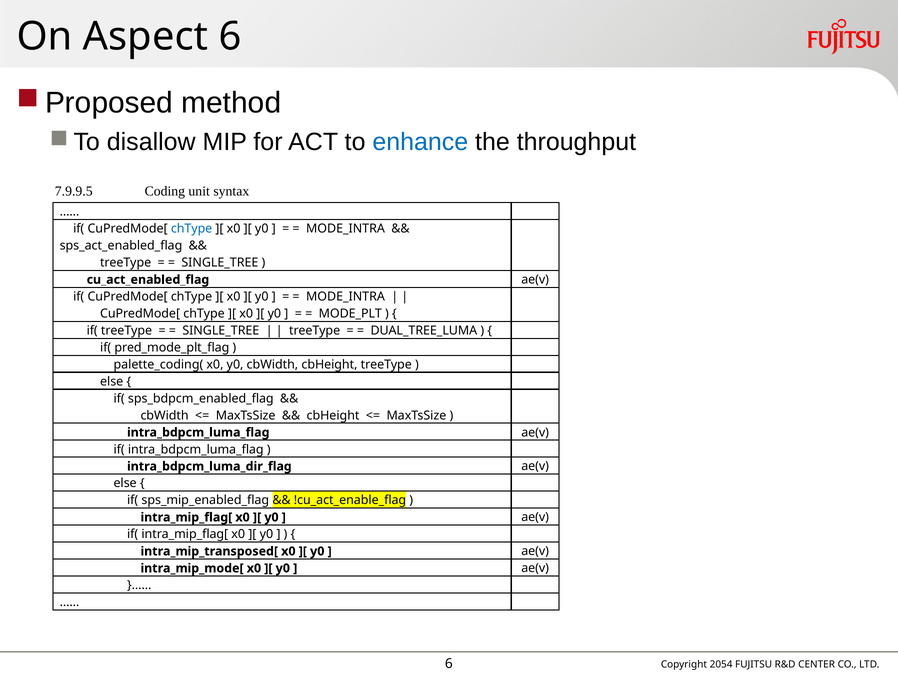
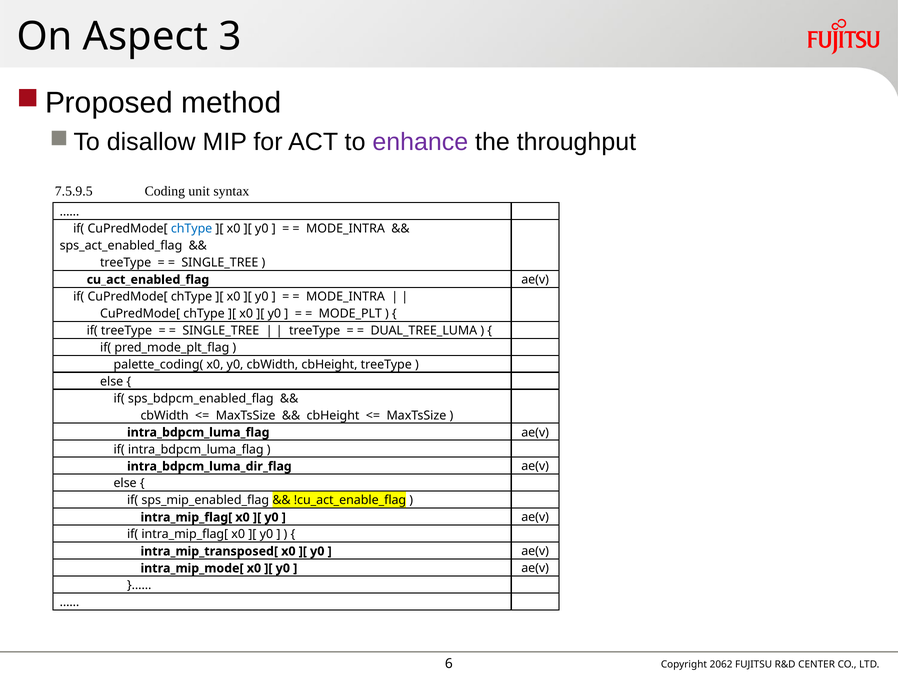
Aspect 6: 6 -> 3 (230, 37)
enhance colour: blue -> purple (420, 142)
7.9.9.5: 7.9.9.5 -> 7.5.9.5 (74, 191)
2054: 2054 -> 2062 (721, 664)
